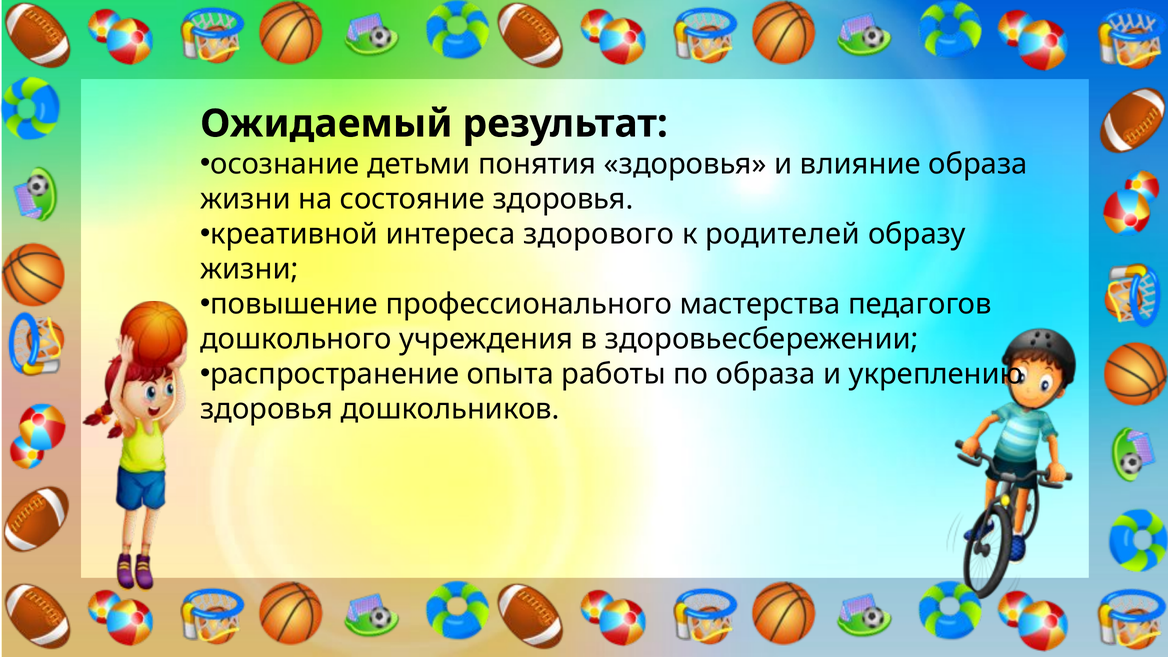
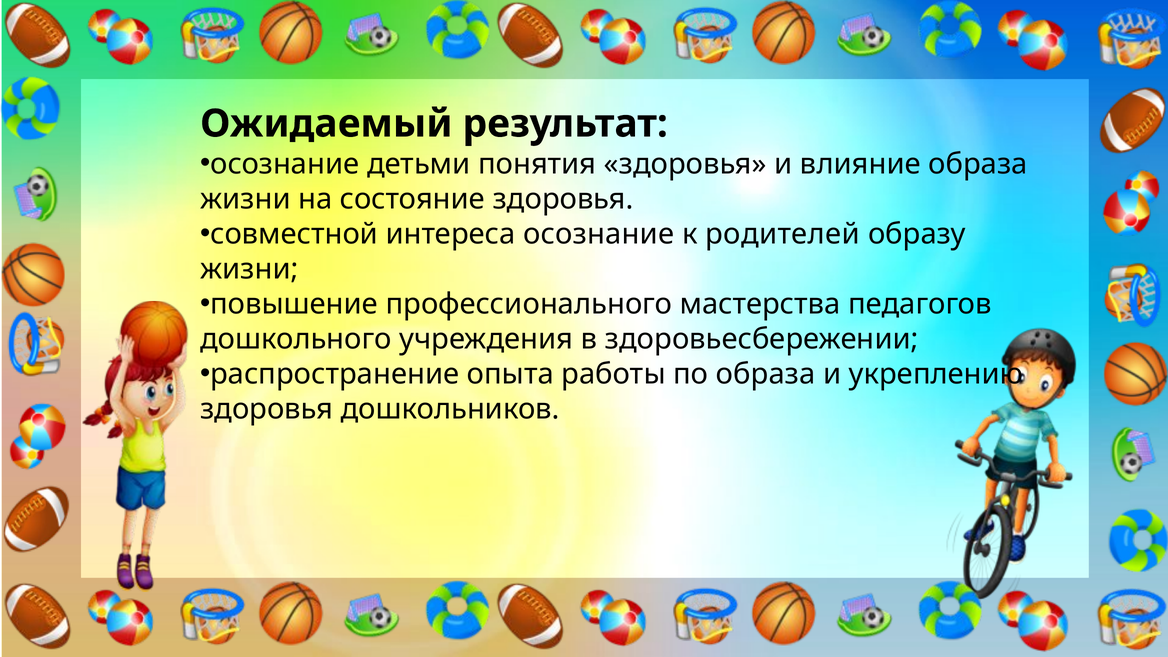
креативной: креативной -> совместной (294, 234)
интереса здорового: здорового -> осознание (599, 234)
